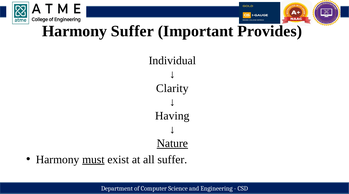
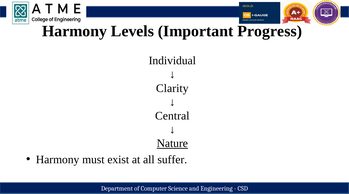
Harmony Suffer: Suffer -> Levels (132, 31)
Provides: Provides -> Progress (270, 31)
Having: Having -> Central (172, 116)
must underline: present -> none (93, 159)
